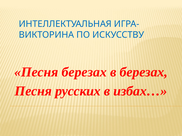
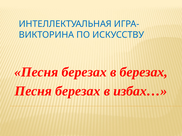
русских: русских -> березах (78, 91)
